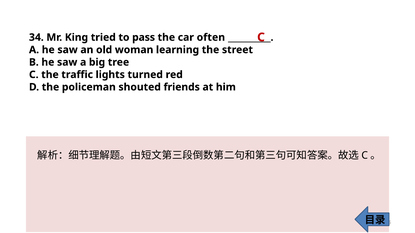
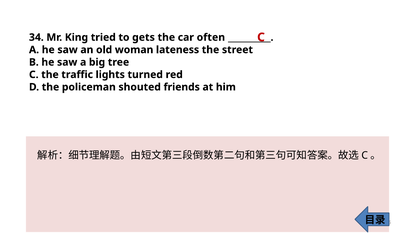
pass: pass -> gets (143, 37)
learning: learning -> lateness (178, 50)
